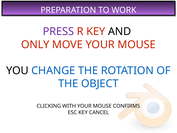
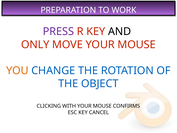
YOU colour: black -> orange (17, 71)
